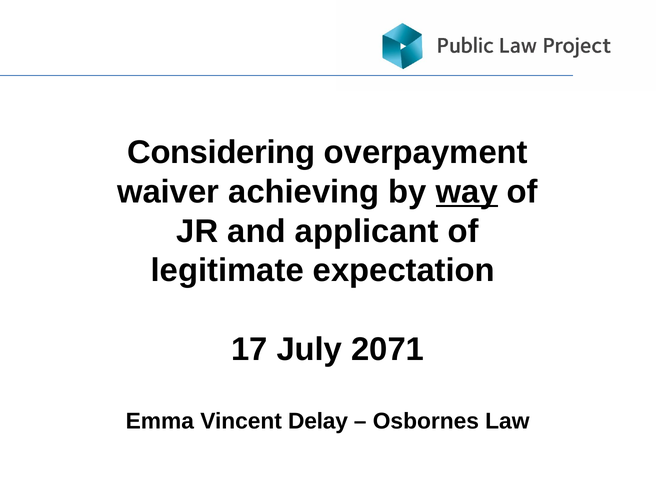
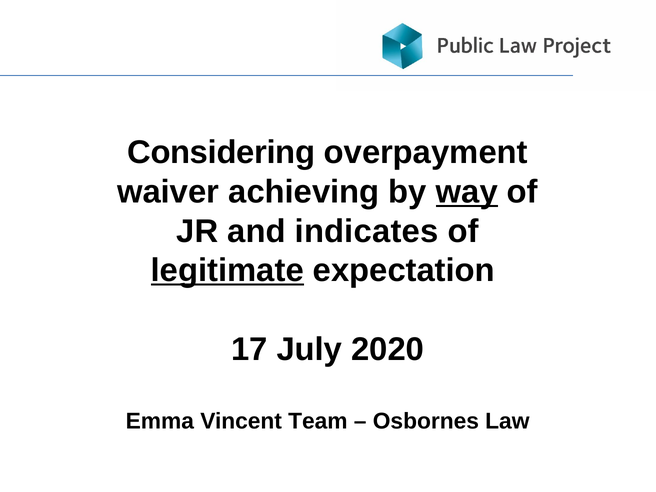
applicant: applicant -> indicates (367, 231)
legitimate underline: none -> present (227, 271)
2071: 2071 -> 2020 (388, 349)
Delay: Delay -> Team (318, 421)
